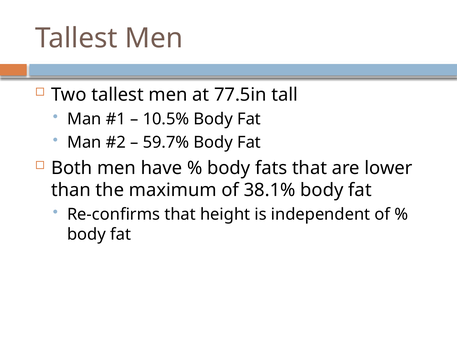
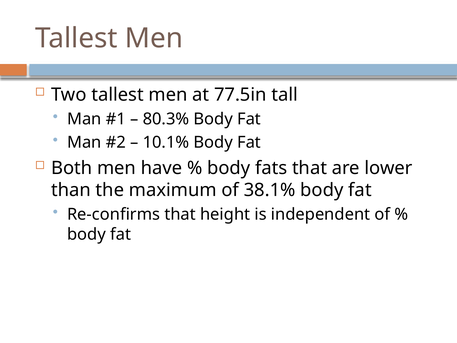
10.5%: 10.5% -> 80.3% (166, 119)
59.7%: 59.7% -> 10.1% (166, 142)
